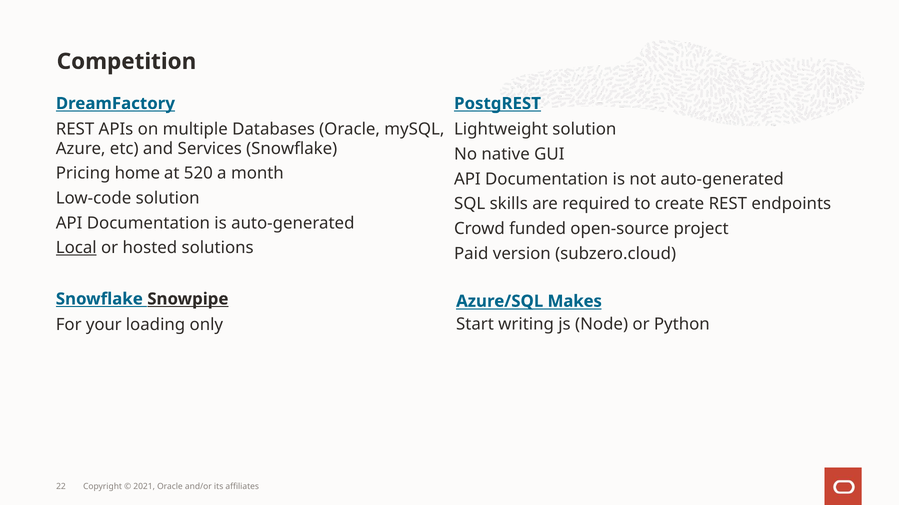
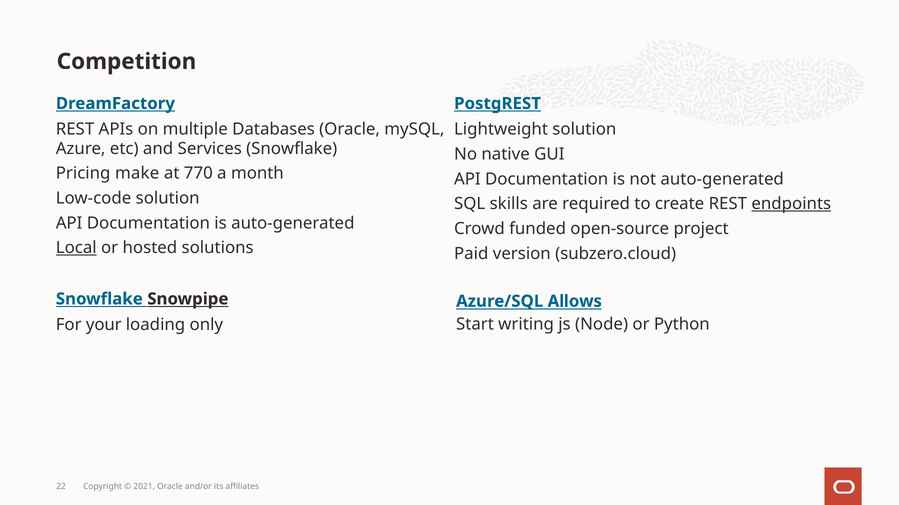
home: home -> make (137, 174)
520: 520 -> 770 (198, 174)
endpoints underline: none -> present (791, 204)
Makes: Makes -> Allows (575, 302)
